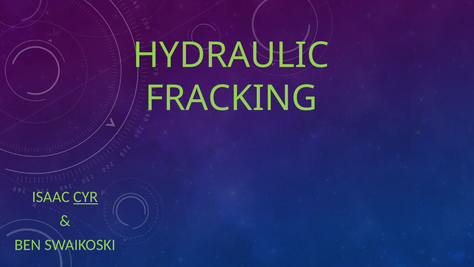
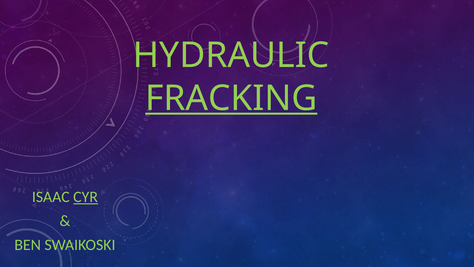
FRACKING underline: none -> present (231, 98)
